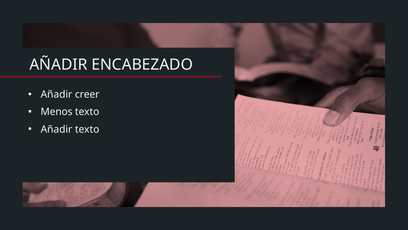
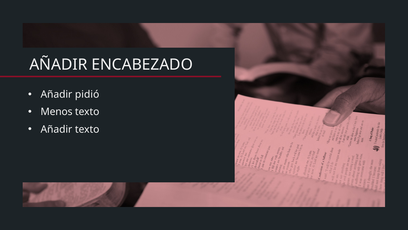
creer: creer -> pidió (87, 94)
